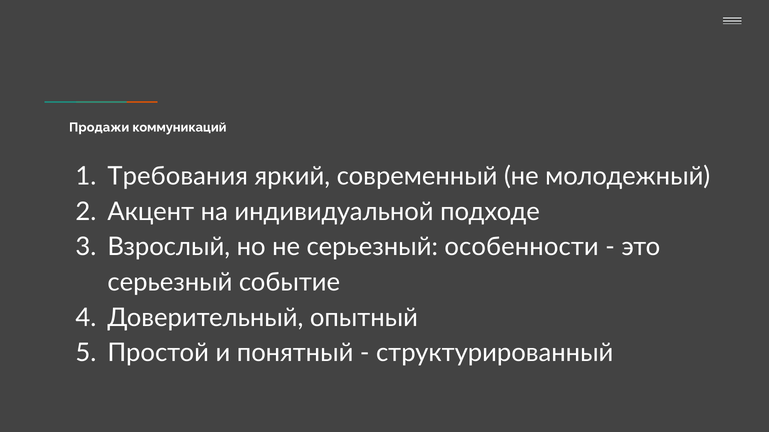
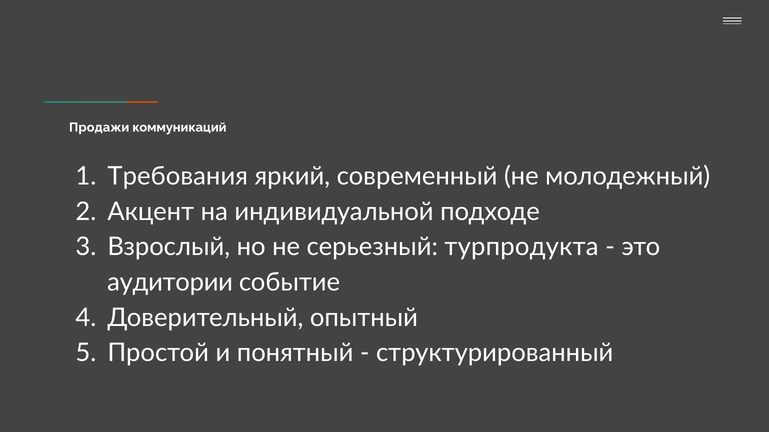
особенности: особенности -> турпродукта (522, 247)
серьезный: серьезный -> аудитории (170, 283)
